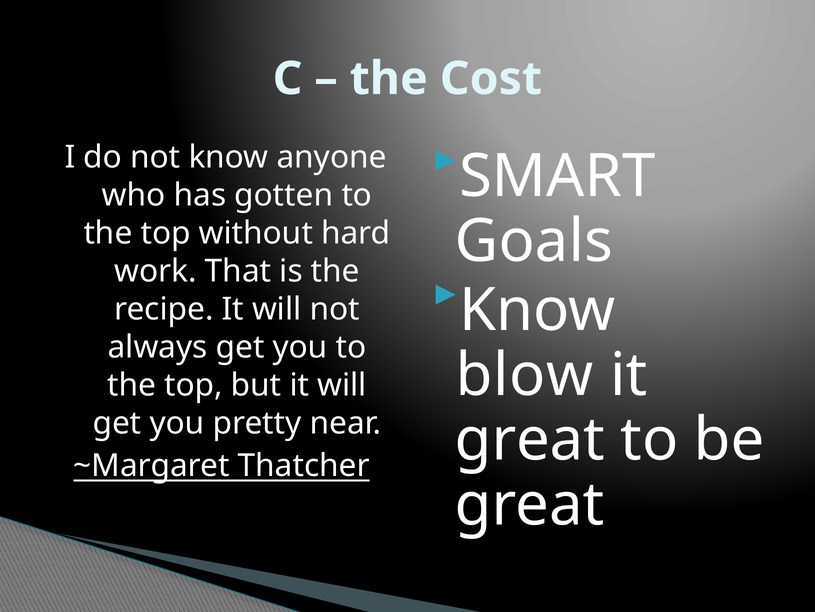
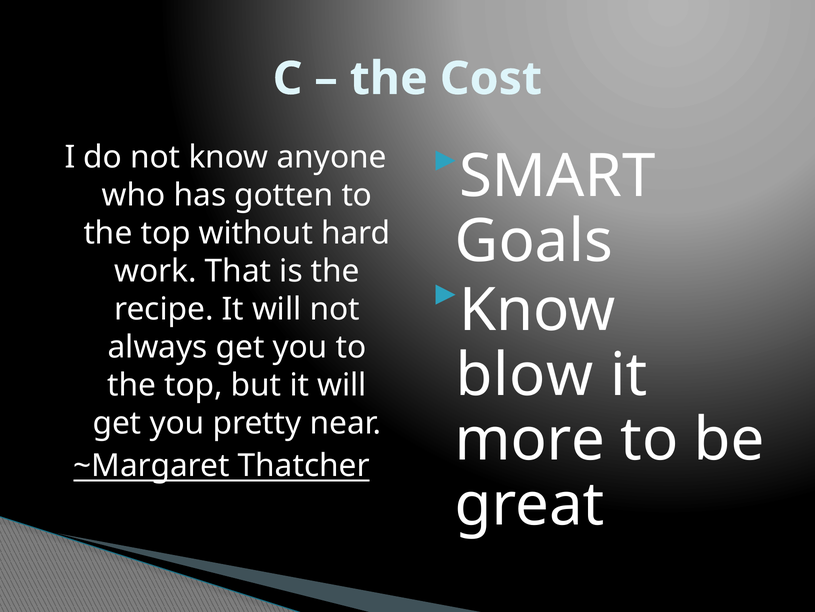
great: great -> more (530, 440)
